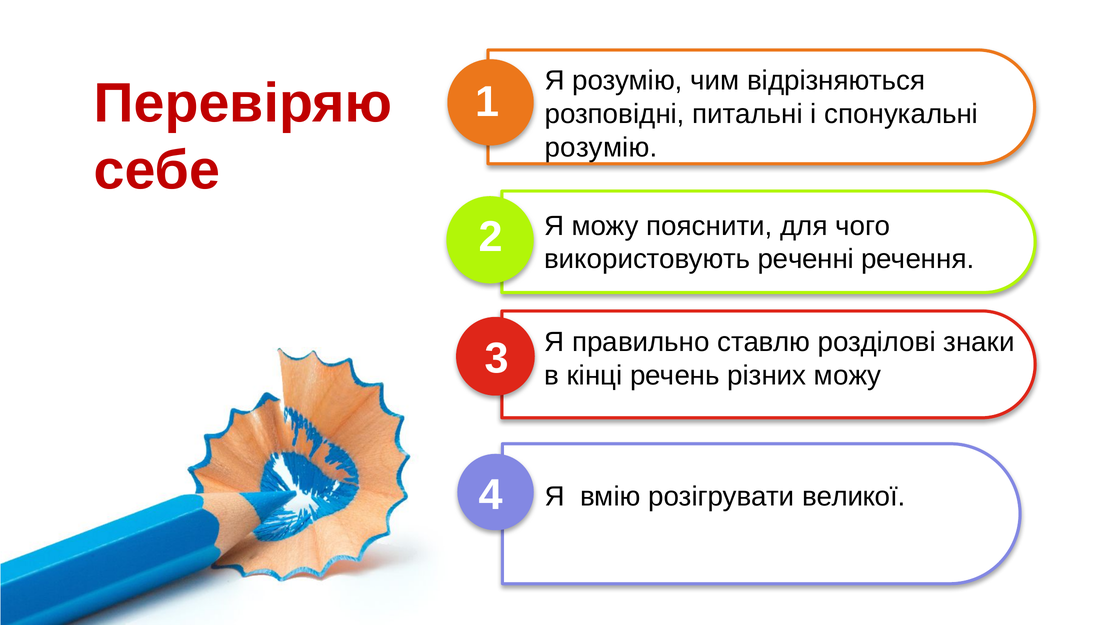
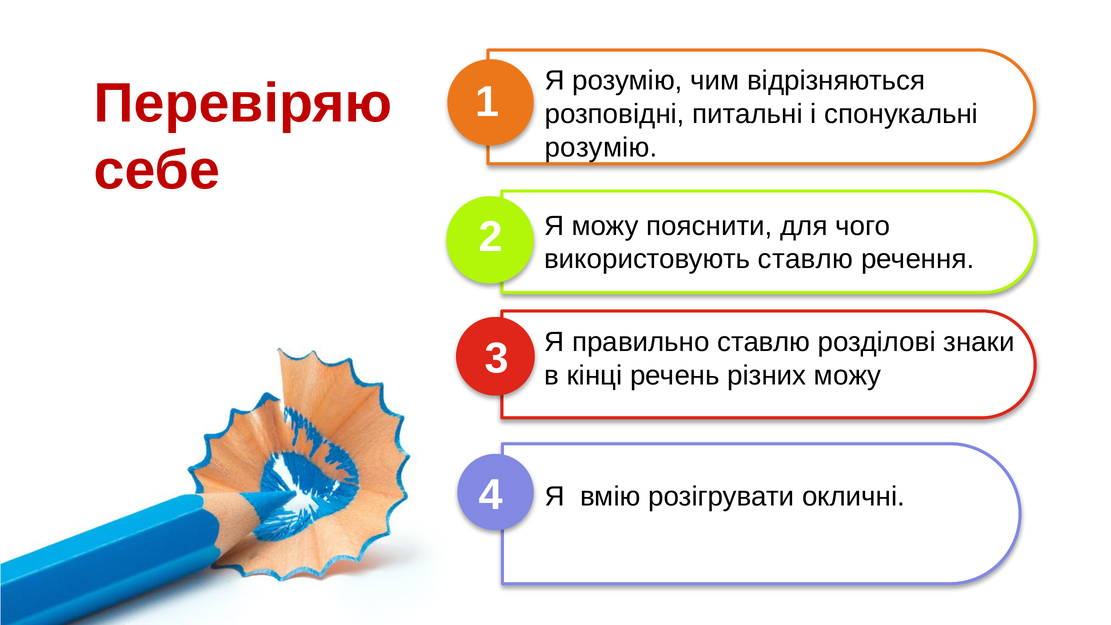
використовують реченні: реченні -> ставлю (805, 259)
великої: великої -> окличні (854, 497)
